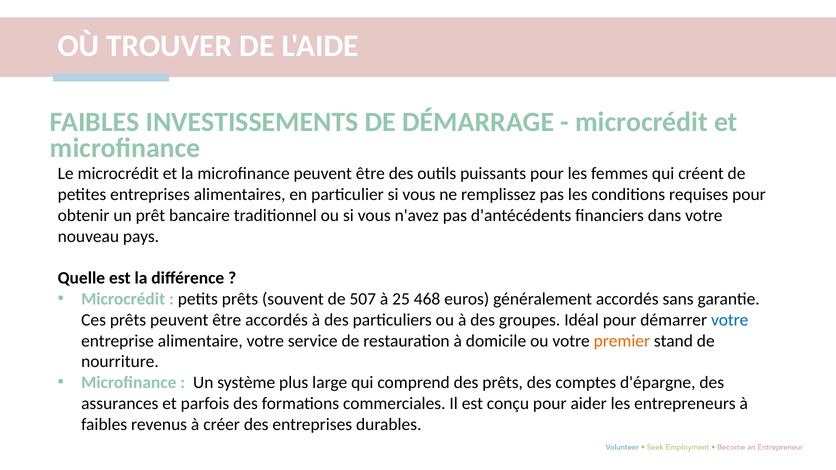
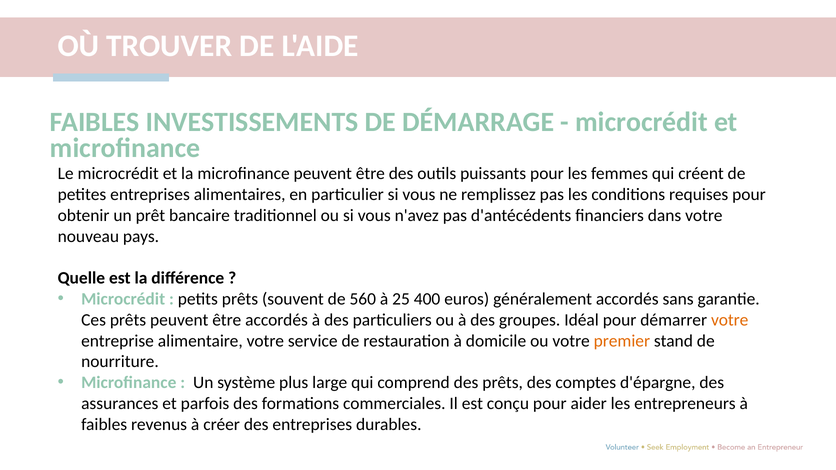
507: 507 -> 560 (363, 299)
468: 468 -> 400 (427, 299)
votre colour: blue -> orange (730, 320)
